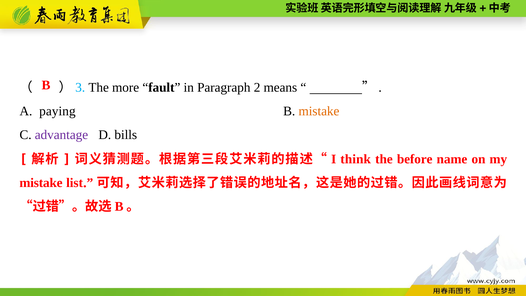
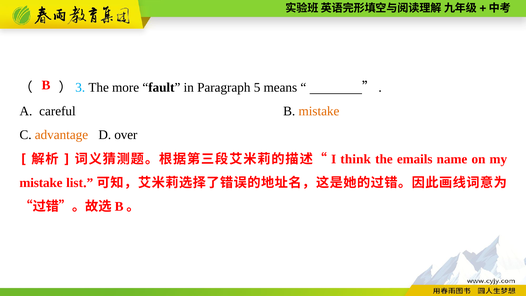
2: 2 -> 5 (257, 87)
paying: paying -> careful (57, 111)
advantage colour: purple -> orange (61, 135)
bills: bills -> over (126, 135)
before: before -> emails (415, 159)
